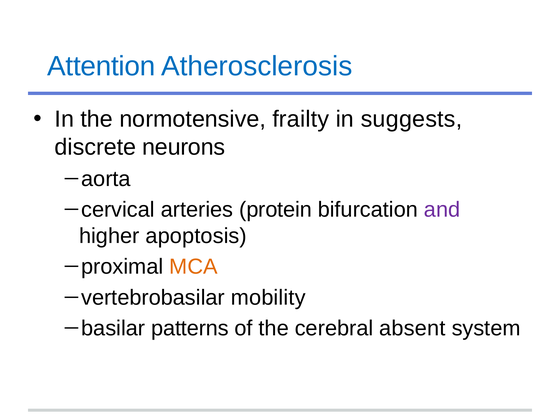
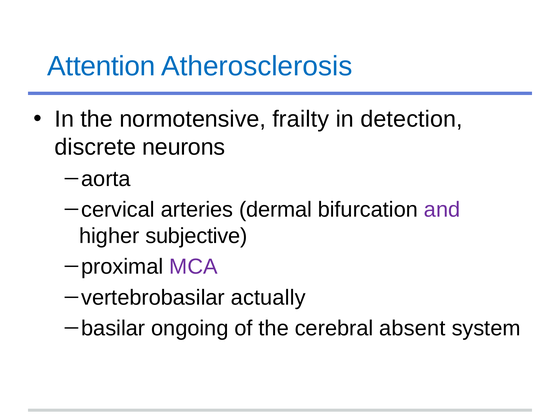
suggests: suggests -> detection (412, 119)
protein: protein -> dermal (276, 210)
apoptosis: apoptosis -> subjective (196, 236)
MCA colour: orange -> purple (193, 267)
mobility: mobility -> actually (268, 297)
patterns: patterns -> ongoing (190, 328)
